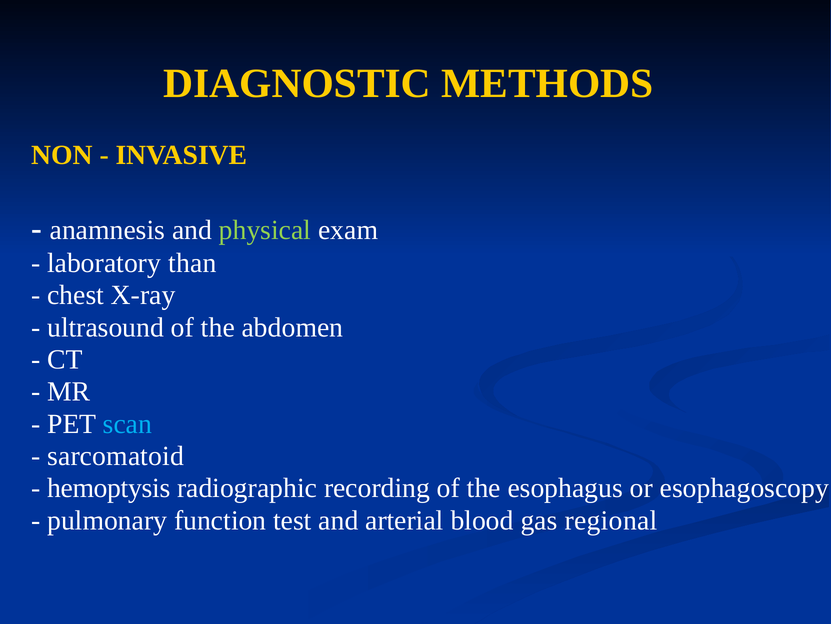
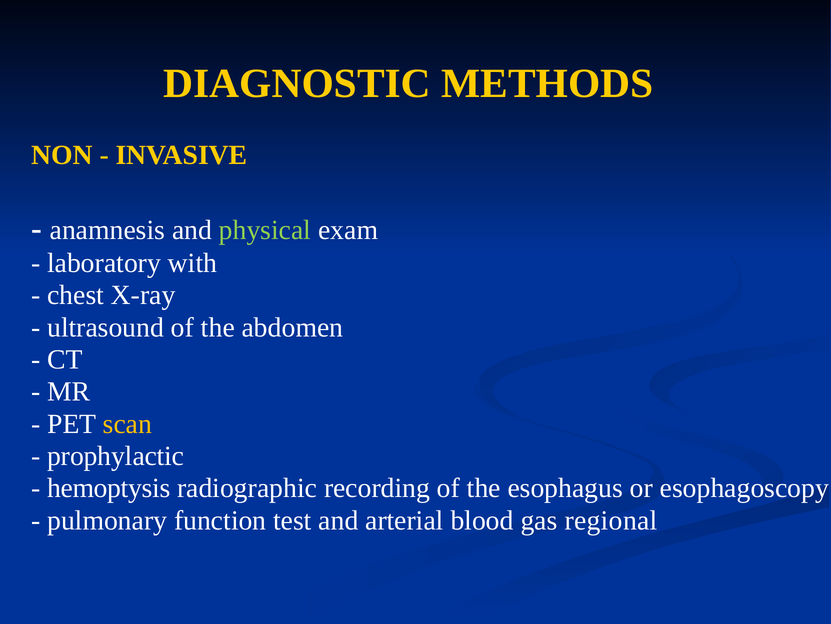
than: than -> with (193, 263)
scan colour: light blue -> yellow (127, 423)
sarcomatoid: sarcomatoid -> prophylactic (116, 456)
